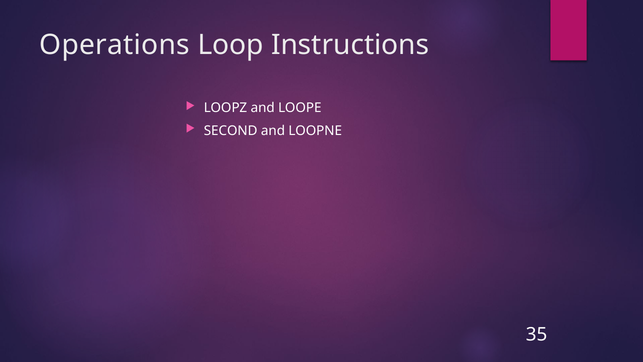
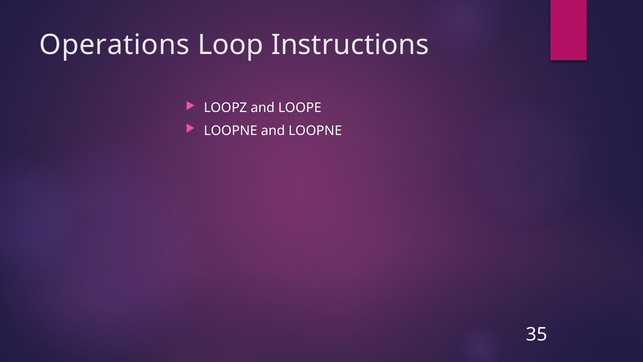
SECOND: SECOND -> LOOPNE (231, 131)
